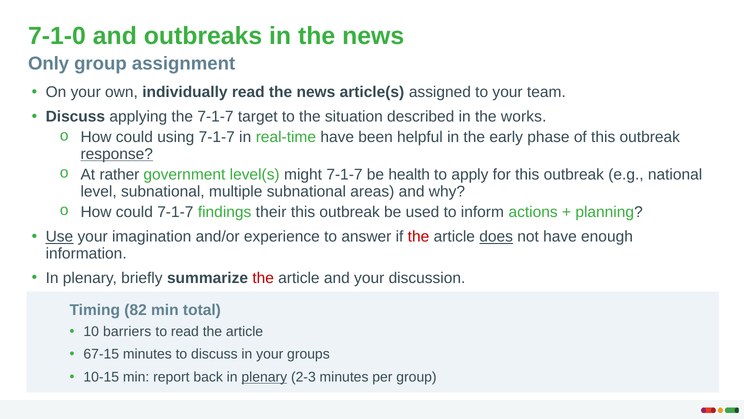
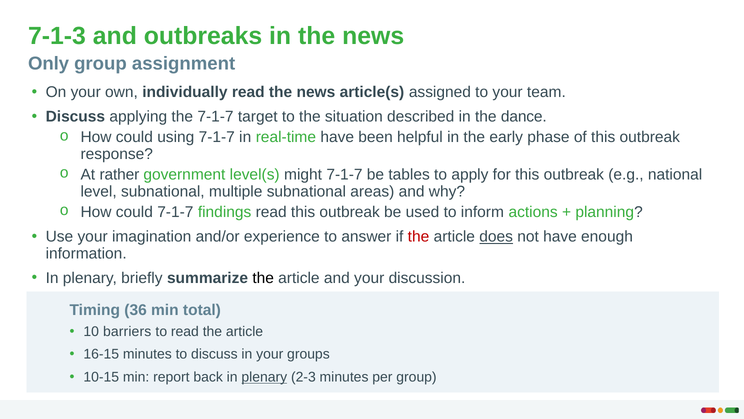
7-1-0: 7-1-0 -> 7-1-3 (57, 36)
works: works -> dance (524, 117)
response underline: present -> none (117, 154)
health: health -> tables (409, 175)
findings their: their -> read (271, 212)
Use underline: present -> none (59, 236)
the colour: red -> black (263, 278)
82: 82 -> 36 (136, 310)
67-15: 67-15 -> 16-15 (101, 354)
